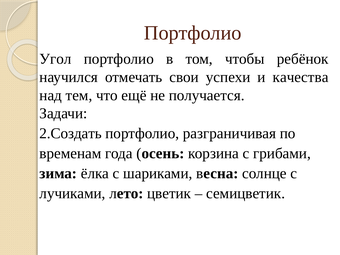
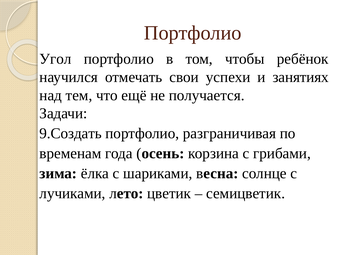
качества: качества -> занятиях (301, 77)
2.Создать: 2.Создать -> 9.Создать (71, 133)
